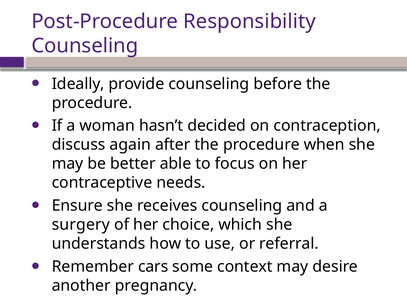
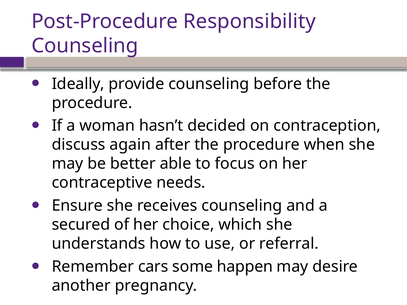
surgery: surgery -> secured (81, 225)
context: context -> happen (245, 267)
